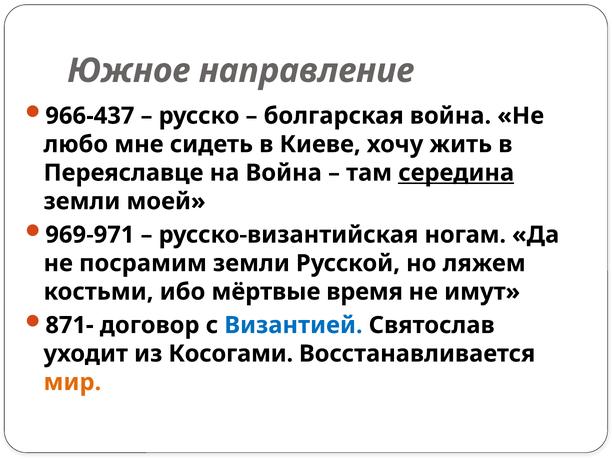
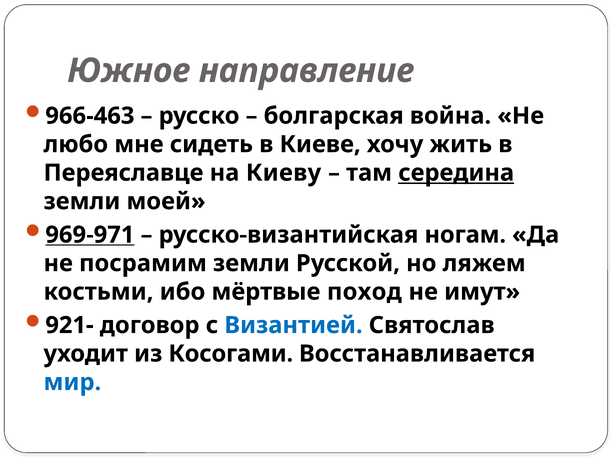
966-437: 966-437 -> 966-463 (90, 116)
на Война: Война -> Киеву (284, 173)
969-971 underline: none -> present (90, 235)
время: время -> поход (364, 292)
871-: 871- -> 921- (70, 325)
мир colour: orange -> blue (72, 382)
